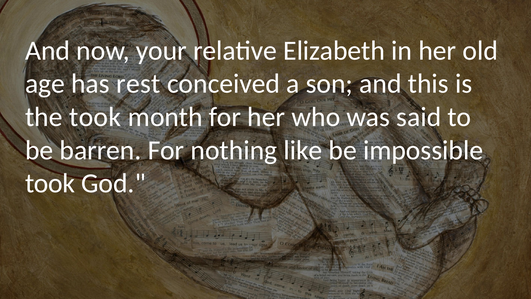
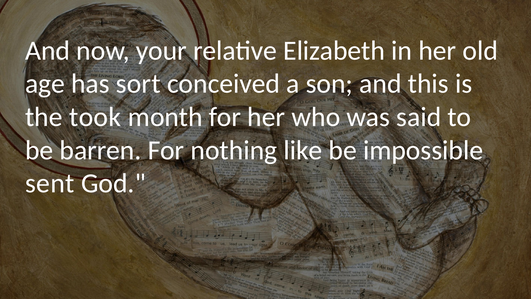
rest: rest -> sort (138, 84)
took: took -> sent (50, 183)
